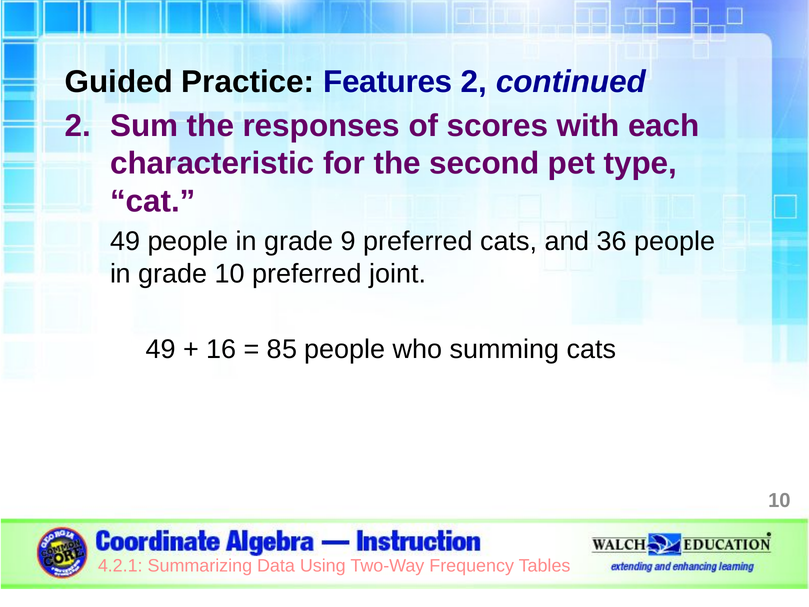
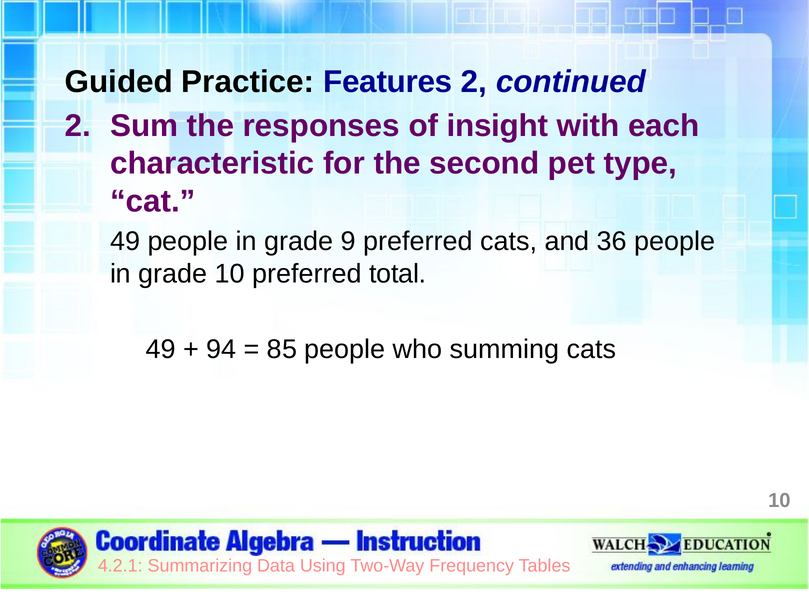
scores: scores -> insight (497, 126)
joint: joint -> total (398, 274)
16: 16 -> 94 (221, 349)
